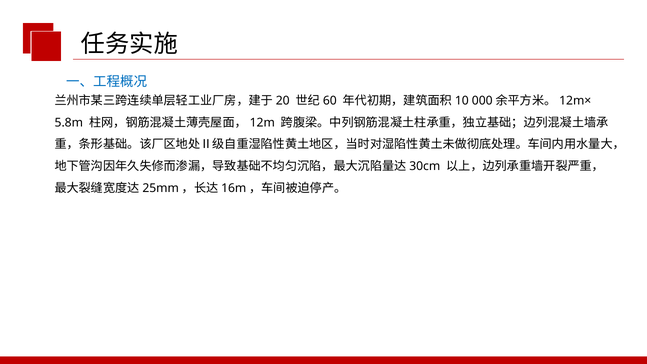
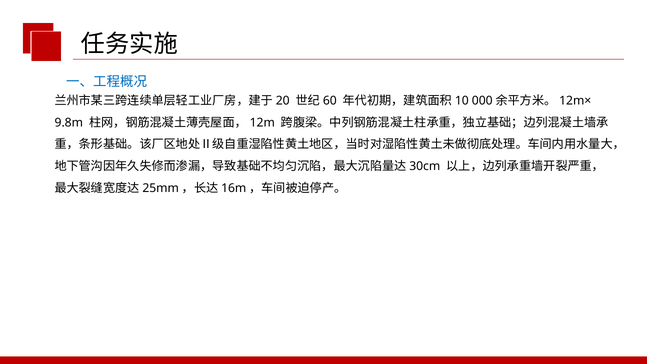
5.8m: 5.8m -> 9.8m (69, 123)
